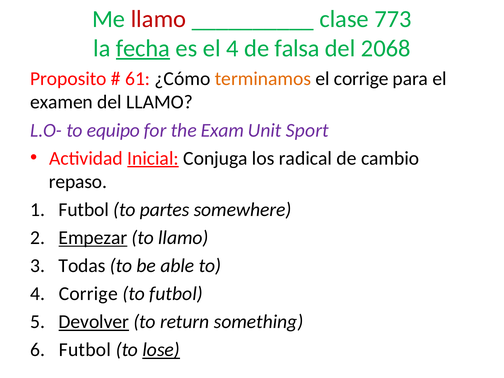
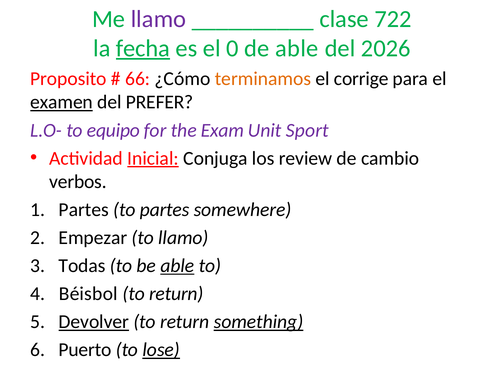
llamo colour: red -> purple (158, 19)
773: 773 -> 722 (393, 19)
el 4: 4 -> 0 (232, 48)
de falsa: falsa -> able (297, 48)
2068: 2068 -> 2026 (386, 48)
61: 61 -> 66 (138, 79)
examen underline: none -> present (62, 102)
del LLAMO: LLAMO -> PREFER (160, 102)
radical: radical -> review (305, 158)
repaso: repaso -> verbos (78, 182)
Futbol: Futbol -> Partes (84, 210)
Empezar underline: present -> none (93, 238)
able underline: none -> present (177, 266)
Corrige: Corrige -> Béisbol (88, 294)
futbol: futbol -> return (176, 294)
something underline: none -> present (259, 322)
Futbol: Futbol -> Puerto (85, 350)
